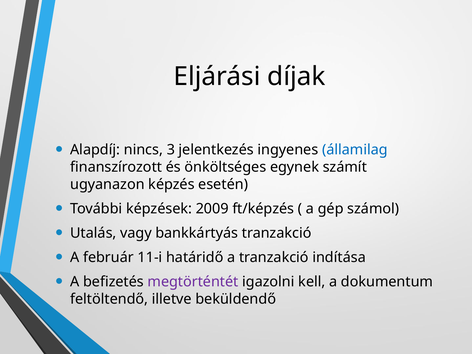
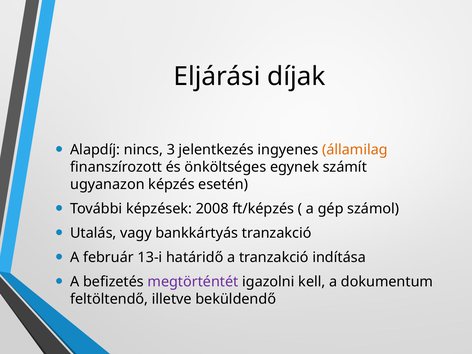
államilag colour: blue -> orange (355, 150)
2009: 2009 -> 2008 (212, 209)
11-i: 11-i -> 13-i (150, 257)
